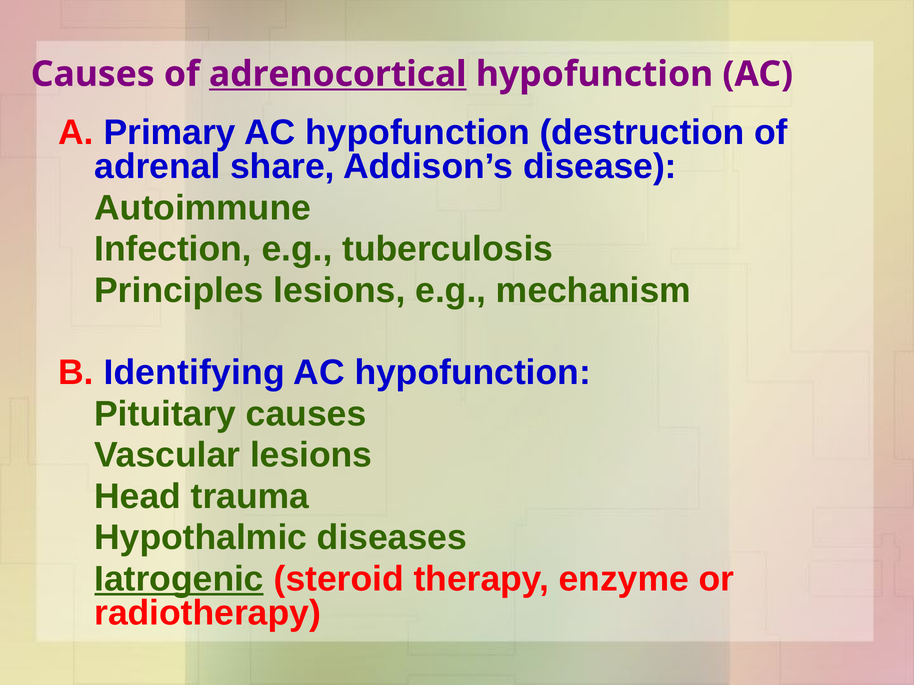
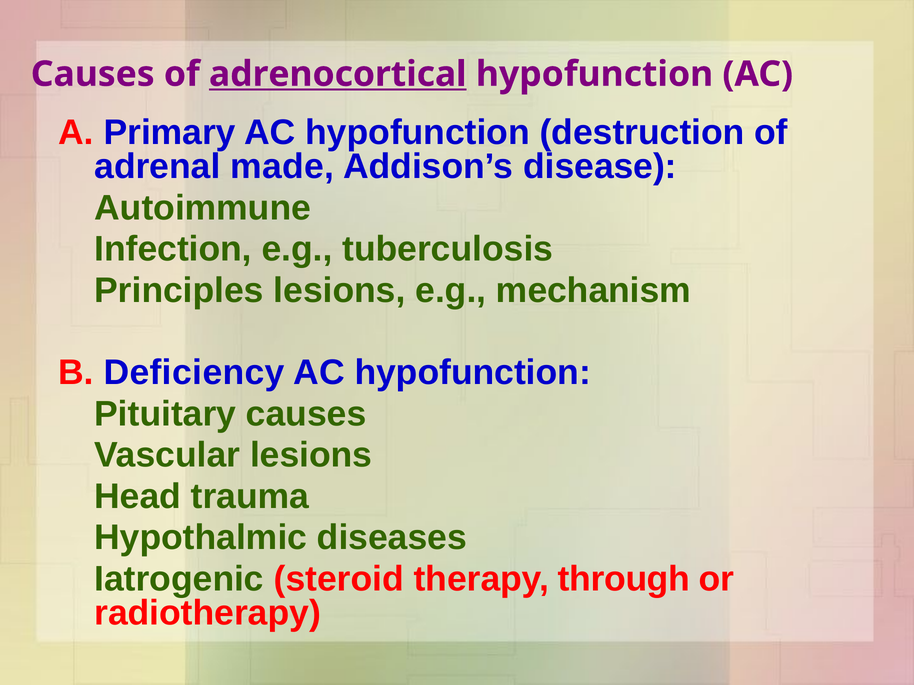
share: share -> made (282, 167)
Identifying: Identifying -> Deficiency (194, 373)
Iatrogenic underline: present -> none (179, 579)
enzyme: enzyme -> through (624, 579)
